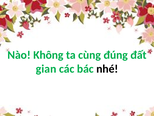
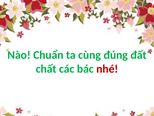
Không: Không -> Chuẩn (48, 55)
gian: gian -> chất (46, 69)
nhé colour: black -> red (107, 69)
